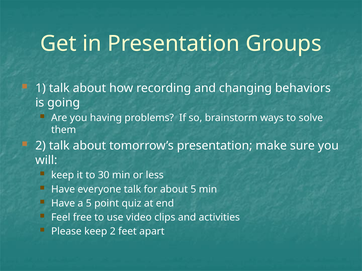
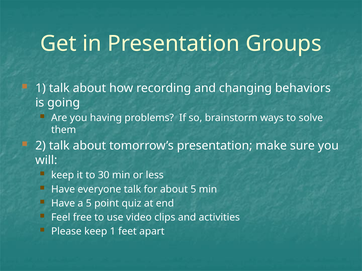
keep 2: 2 -> 1 (113, 232)
